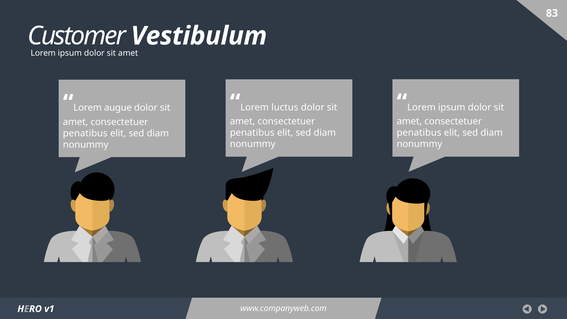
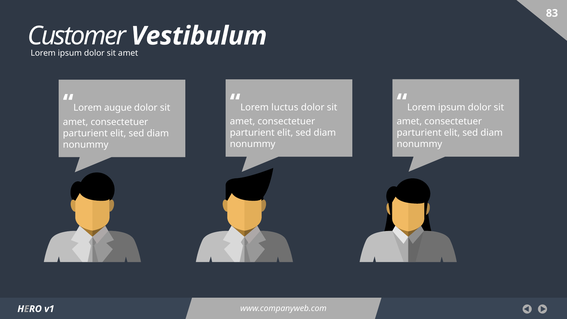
penatibus: penatibus -> parturient (419, 133)
penatibus: penatibus -> parturient (252, 133)
penatibus: penatibus -> parturient (85, 133)
